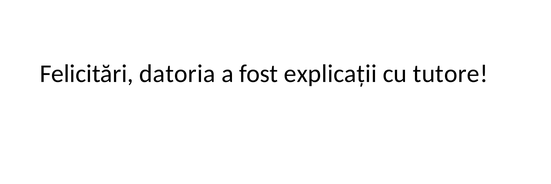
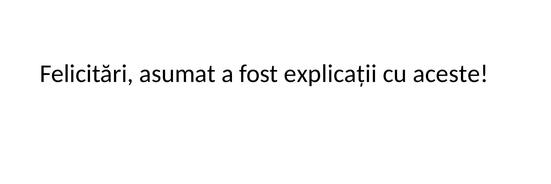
datoria: datoria -> asumat (177, 74)
tutore: tutore -> aceste (451, 74)
